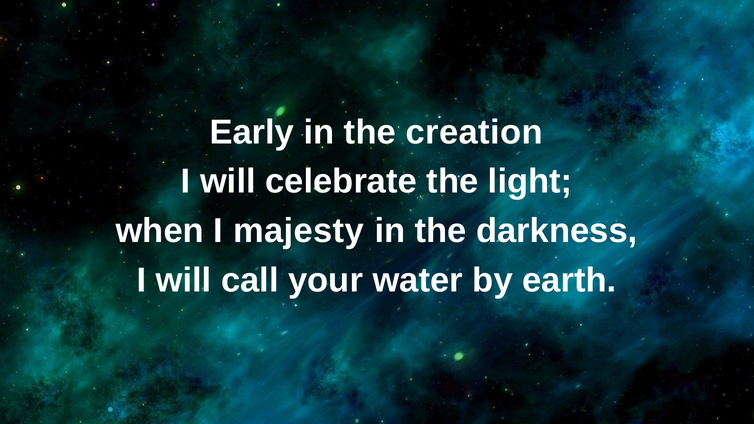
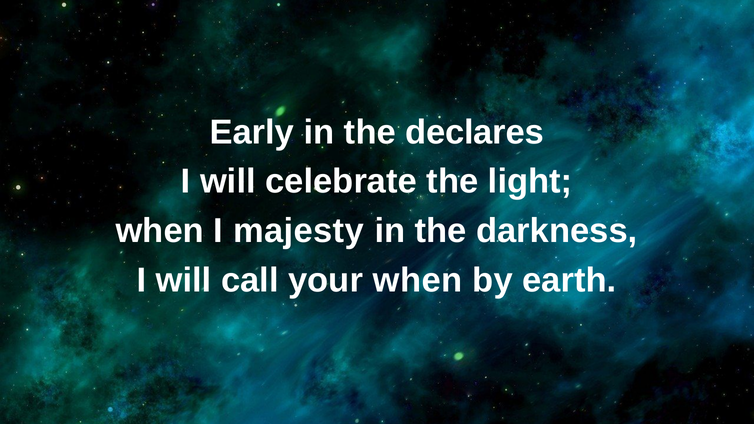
creation: creation -> declares (475, 132)
your water: water -> when (418, 280)
